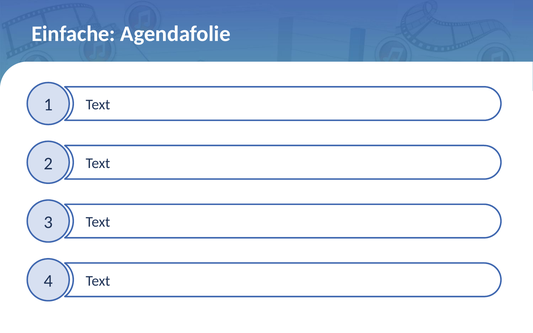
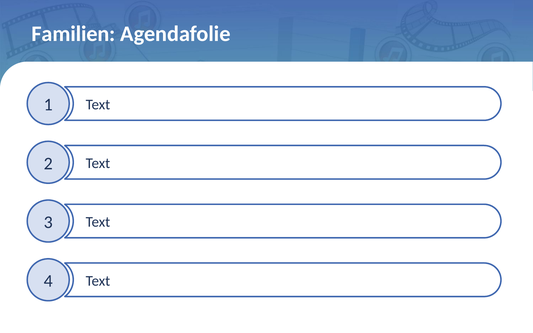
Einfache: Einfache -> Familien (73, 34)
